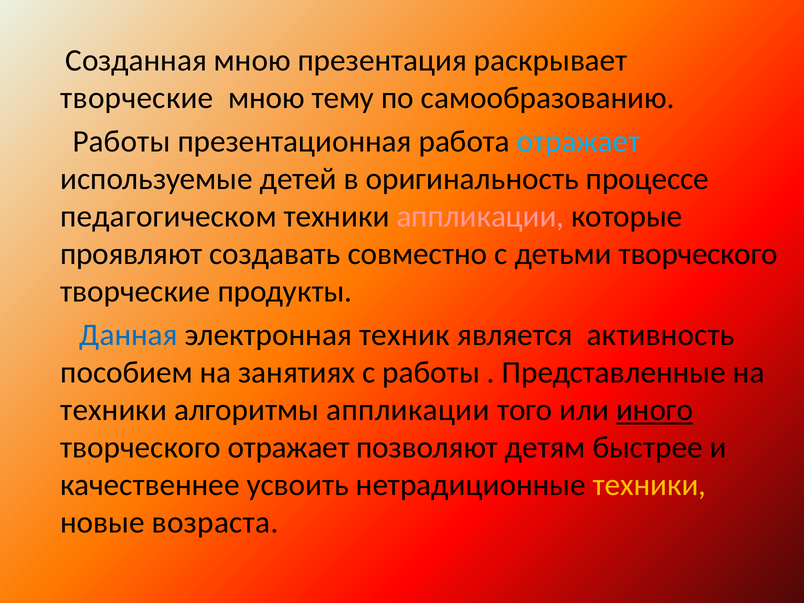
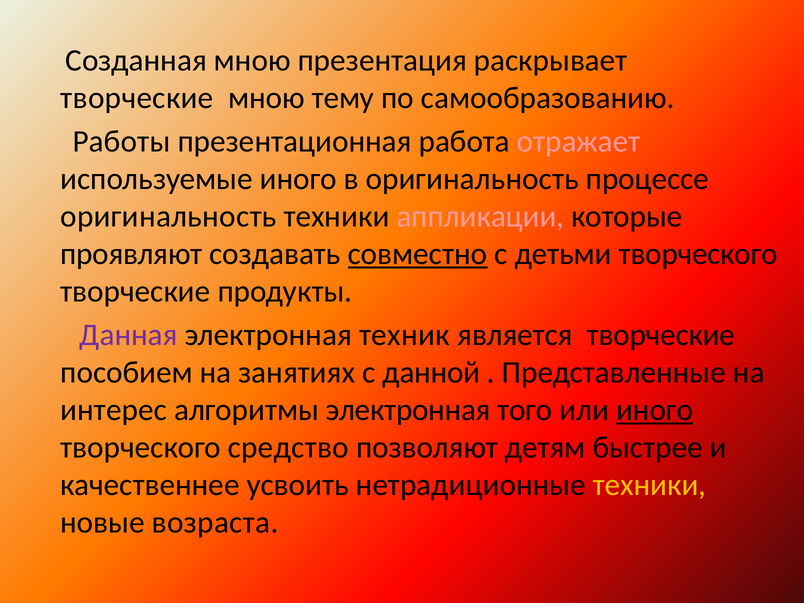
отражает colour: light blue -> pink (579, 142)
используемые детей: детей -> иного (298, 179)
педагогическом: педагогическом -> оригинальность (168, 217)
совместно underline: none -> present (418, 254)
Данная colour: blue -> purple (129, 335)
является активность: активность -> творческие (661, 335)
с работы: работы -> данной (431, 373)
техники: техники -> интерес (114, 410)
алгоритмы аппликации: аппликации -> электронная (408, 410)
творческого отражает: отражает -> средство (288, 447)
